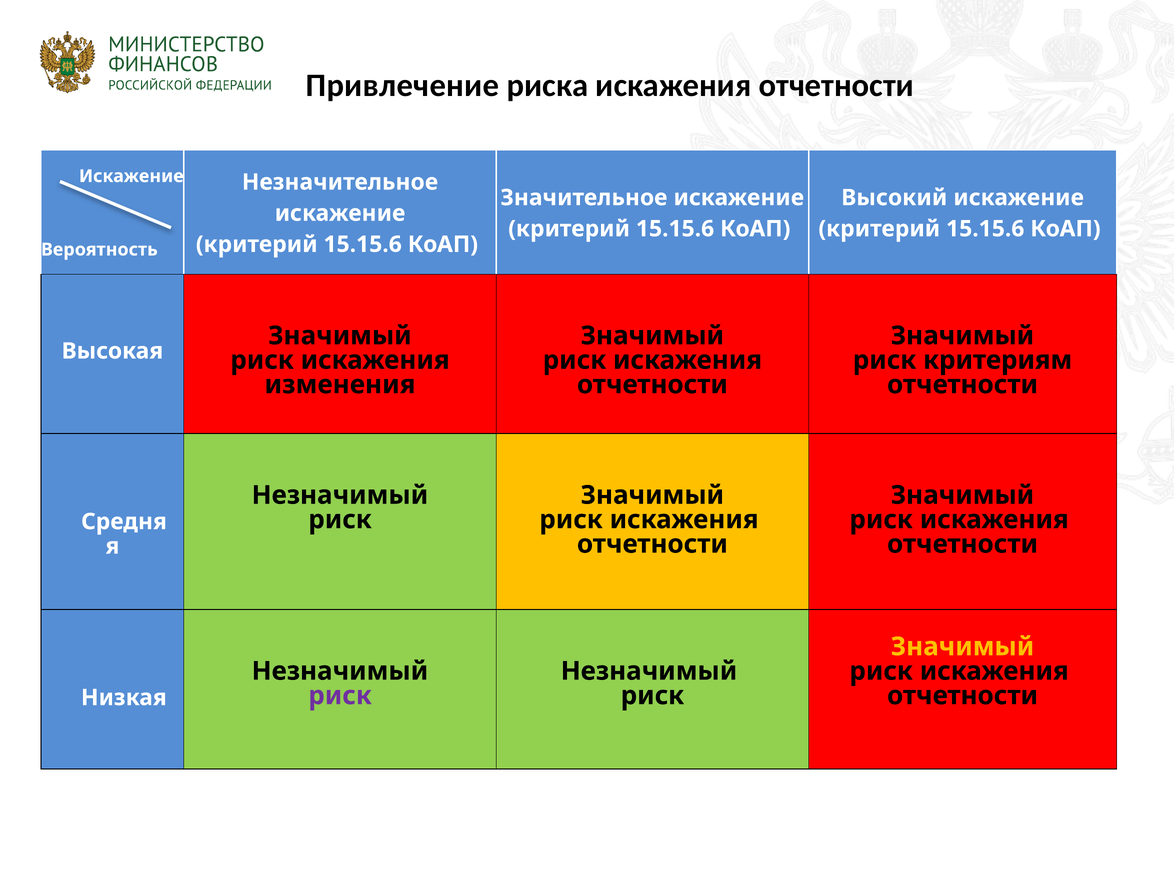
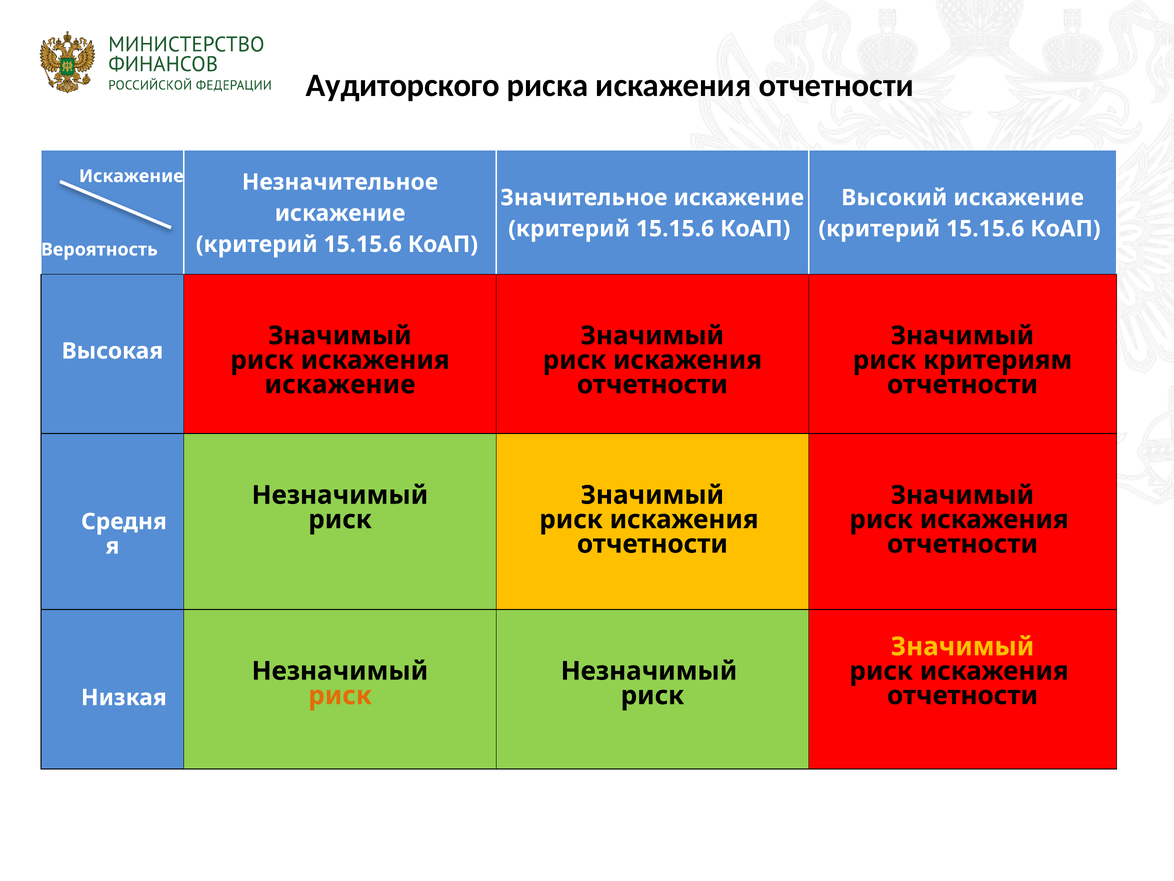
Привлечение: Привлечение -> Аудиторского (403, 86)
изменения: изменения -> искажение (340, 384)
риск colour: purple -> orange (340, 695)
